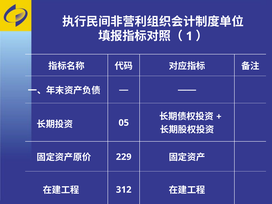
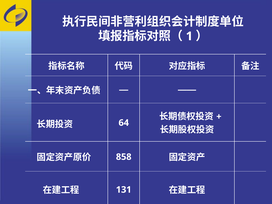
05: 05 -> 64 (124, 123)
229: 229 -> 858 (124, 157)
312: 312 -> 131 (124, 190)
